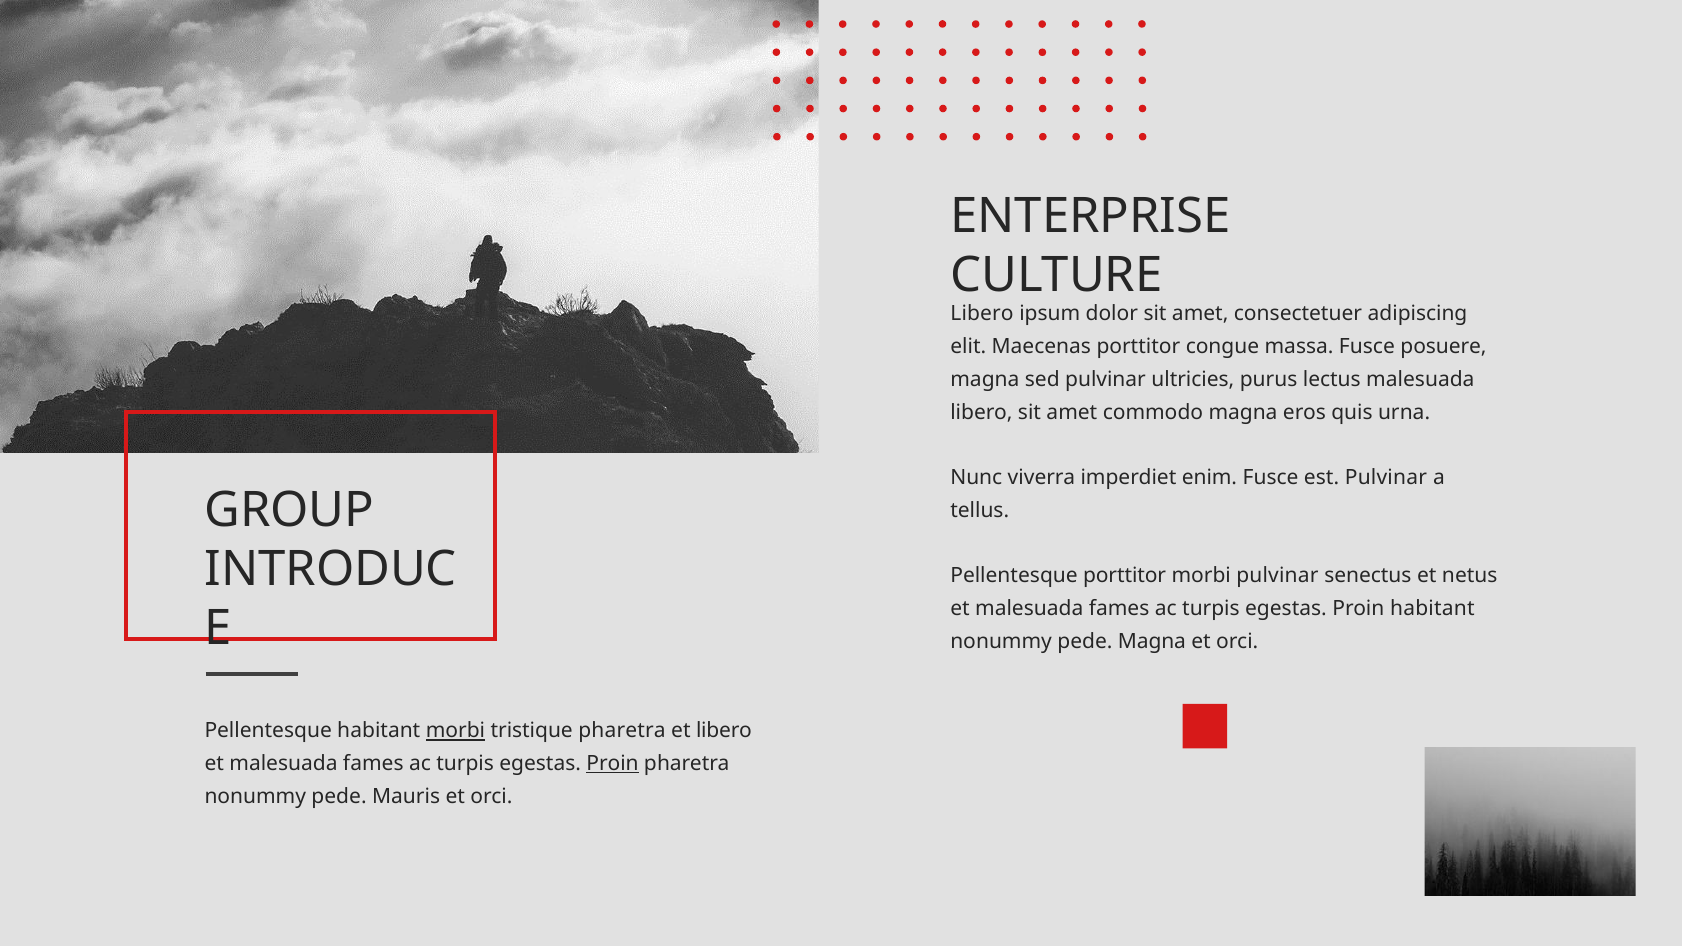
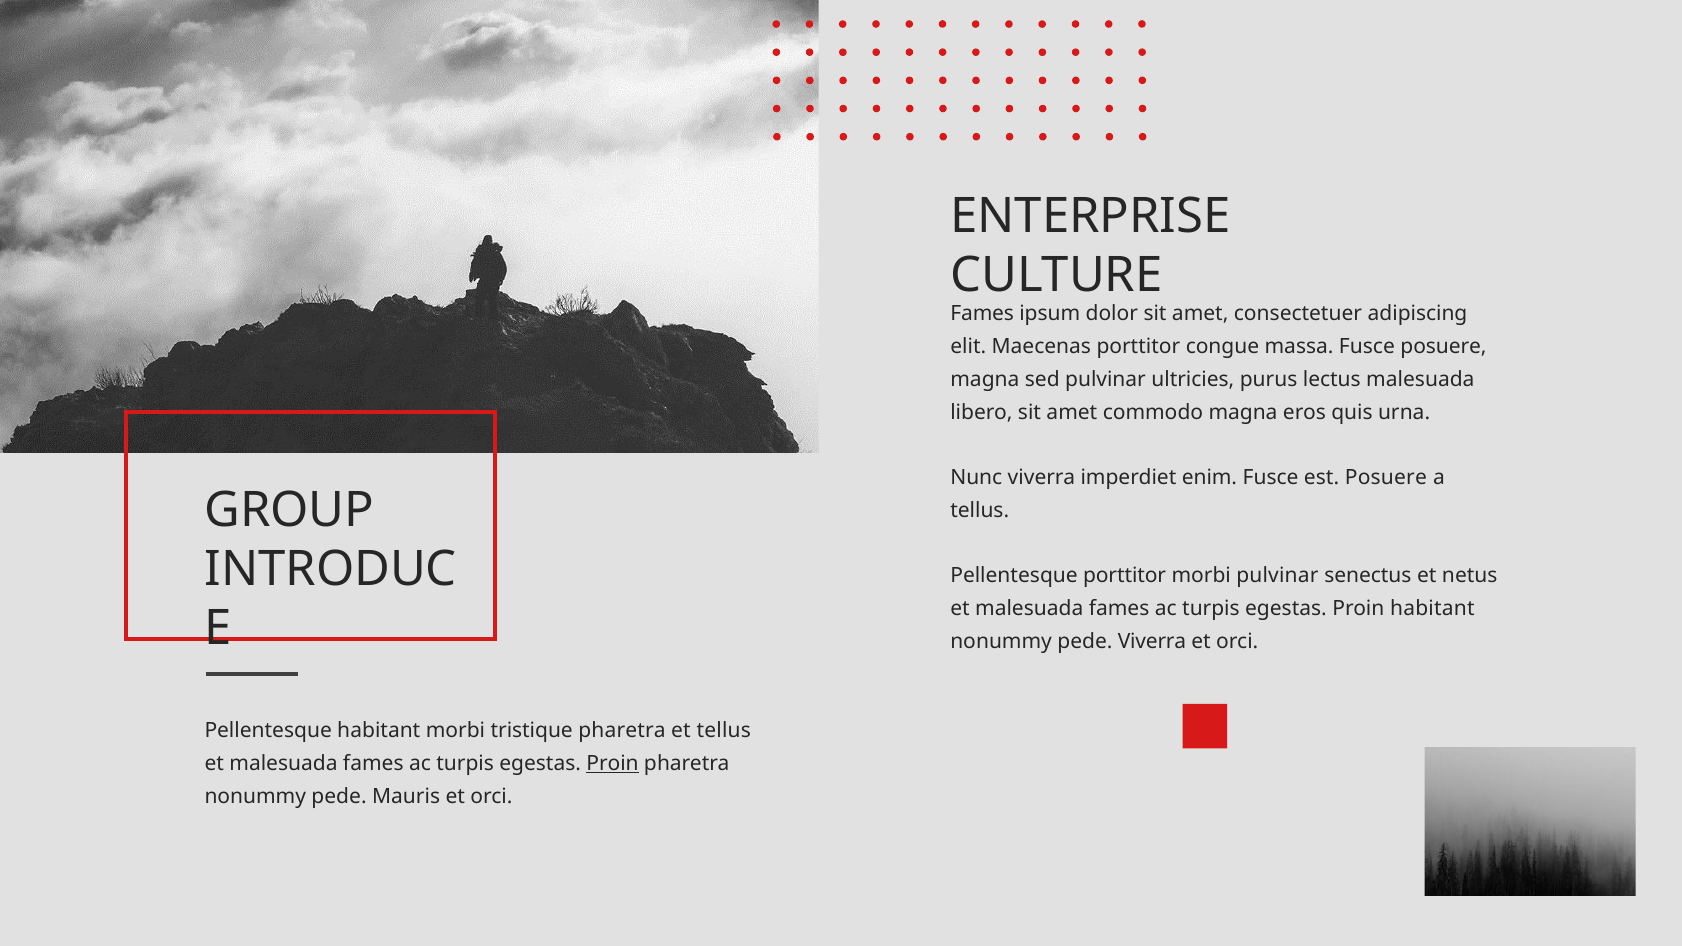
Libero: Libero -> Fames (982, 314)
est Pulvinar: Pulvinar -> Posuere (1386, 478)
pede Magna: Magna -> Viverra (1152, 642)
morbi underline: present -> none (455, 731)
et libero: libero -> tellus (724, 731)
